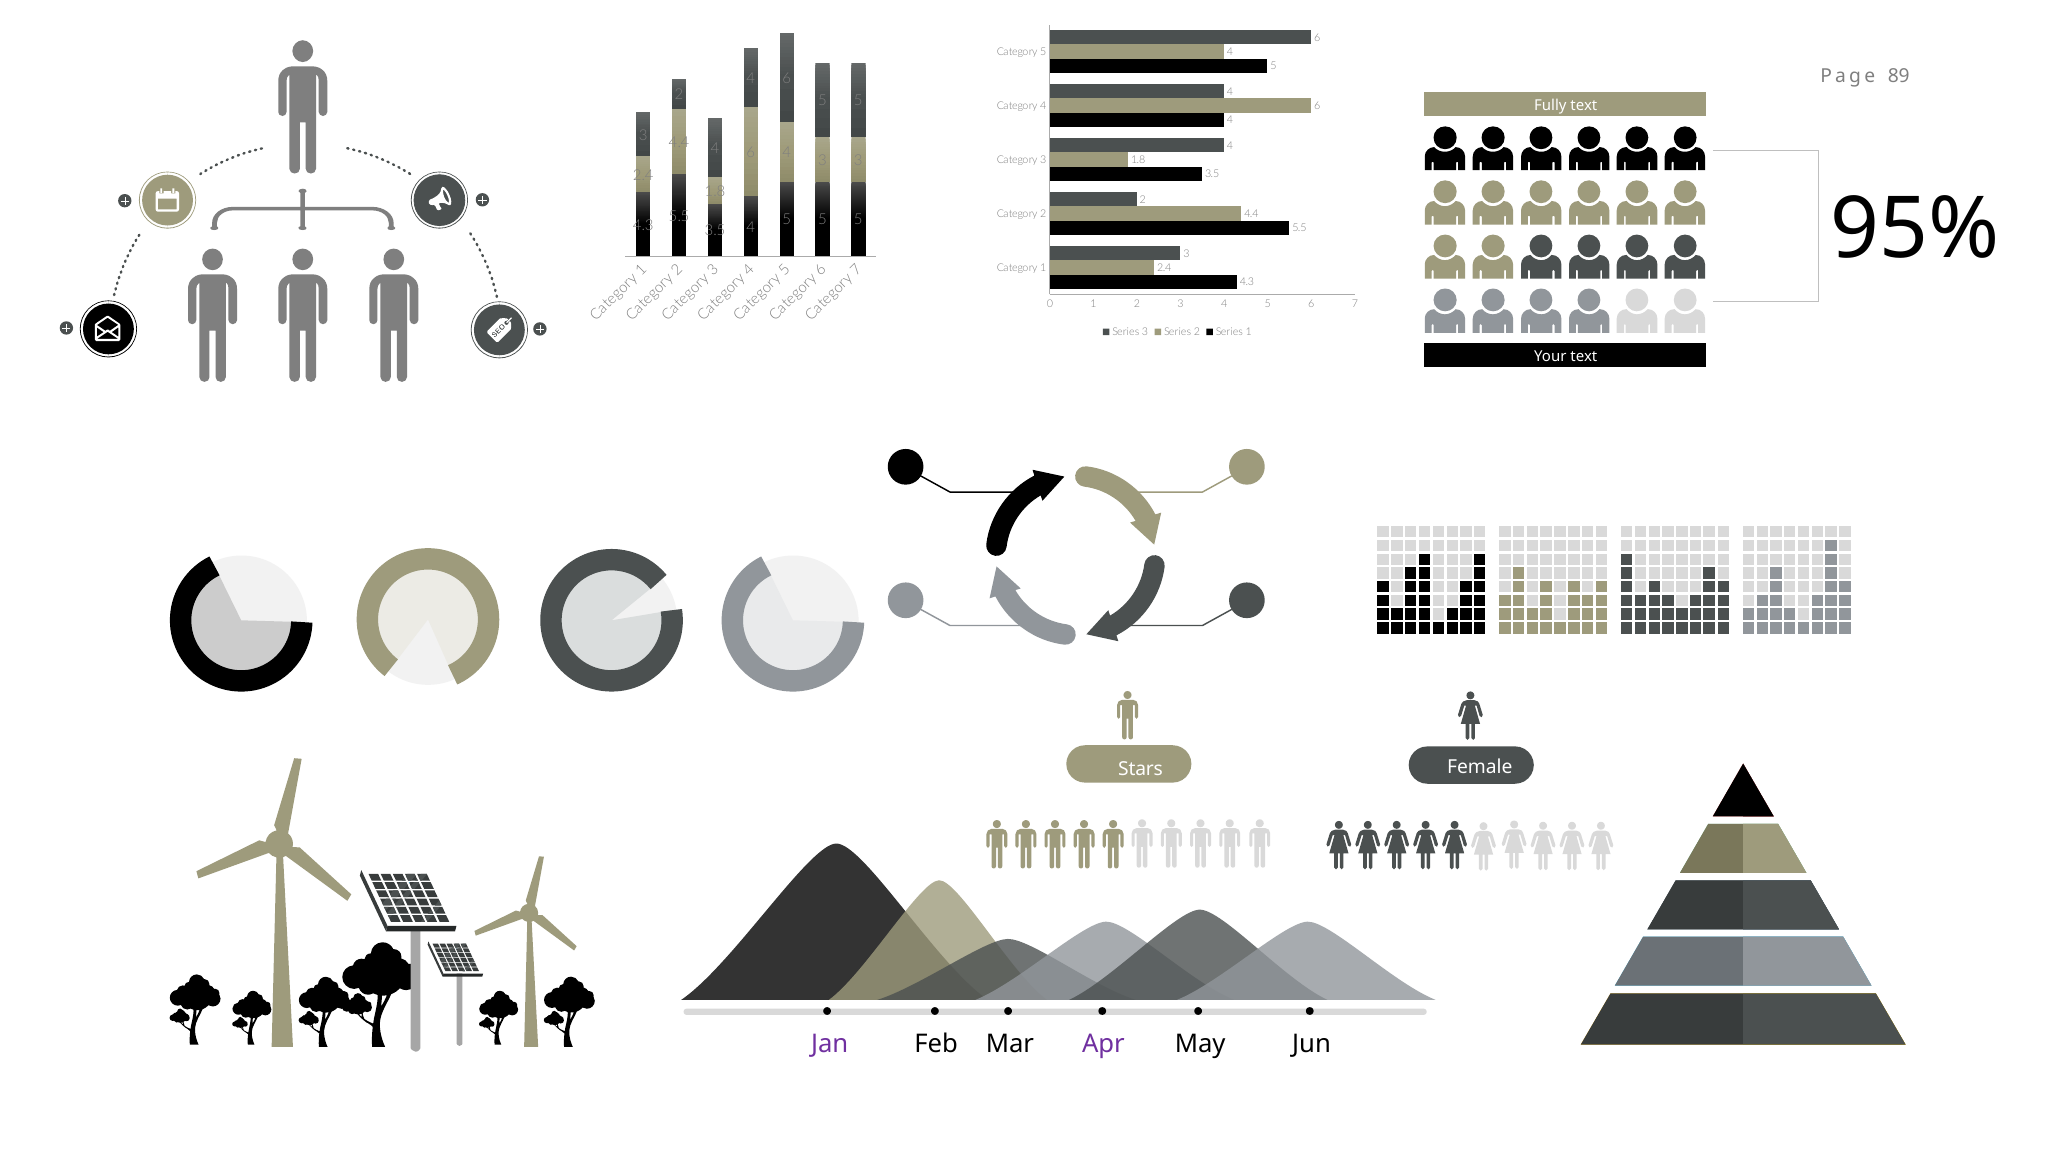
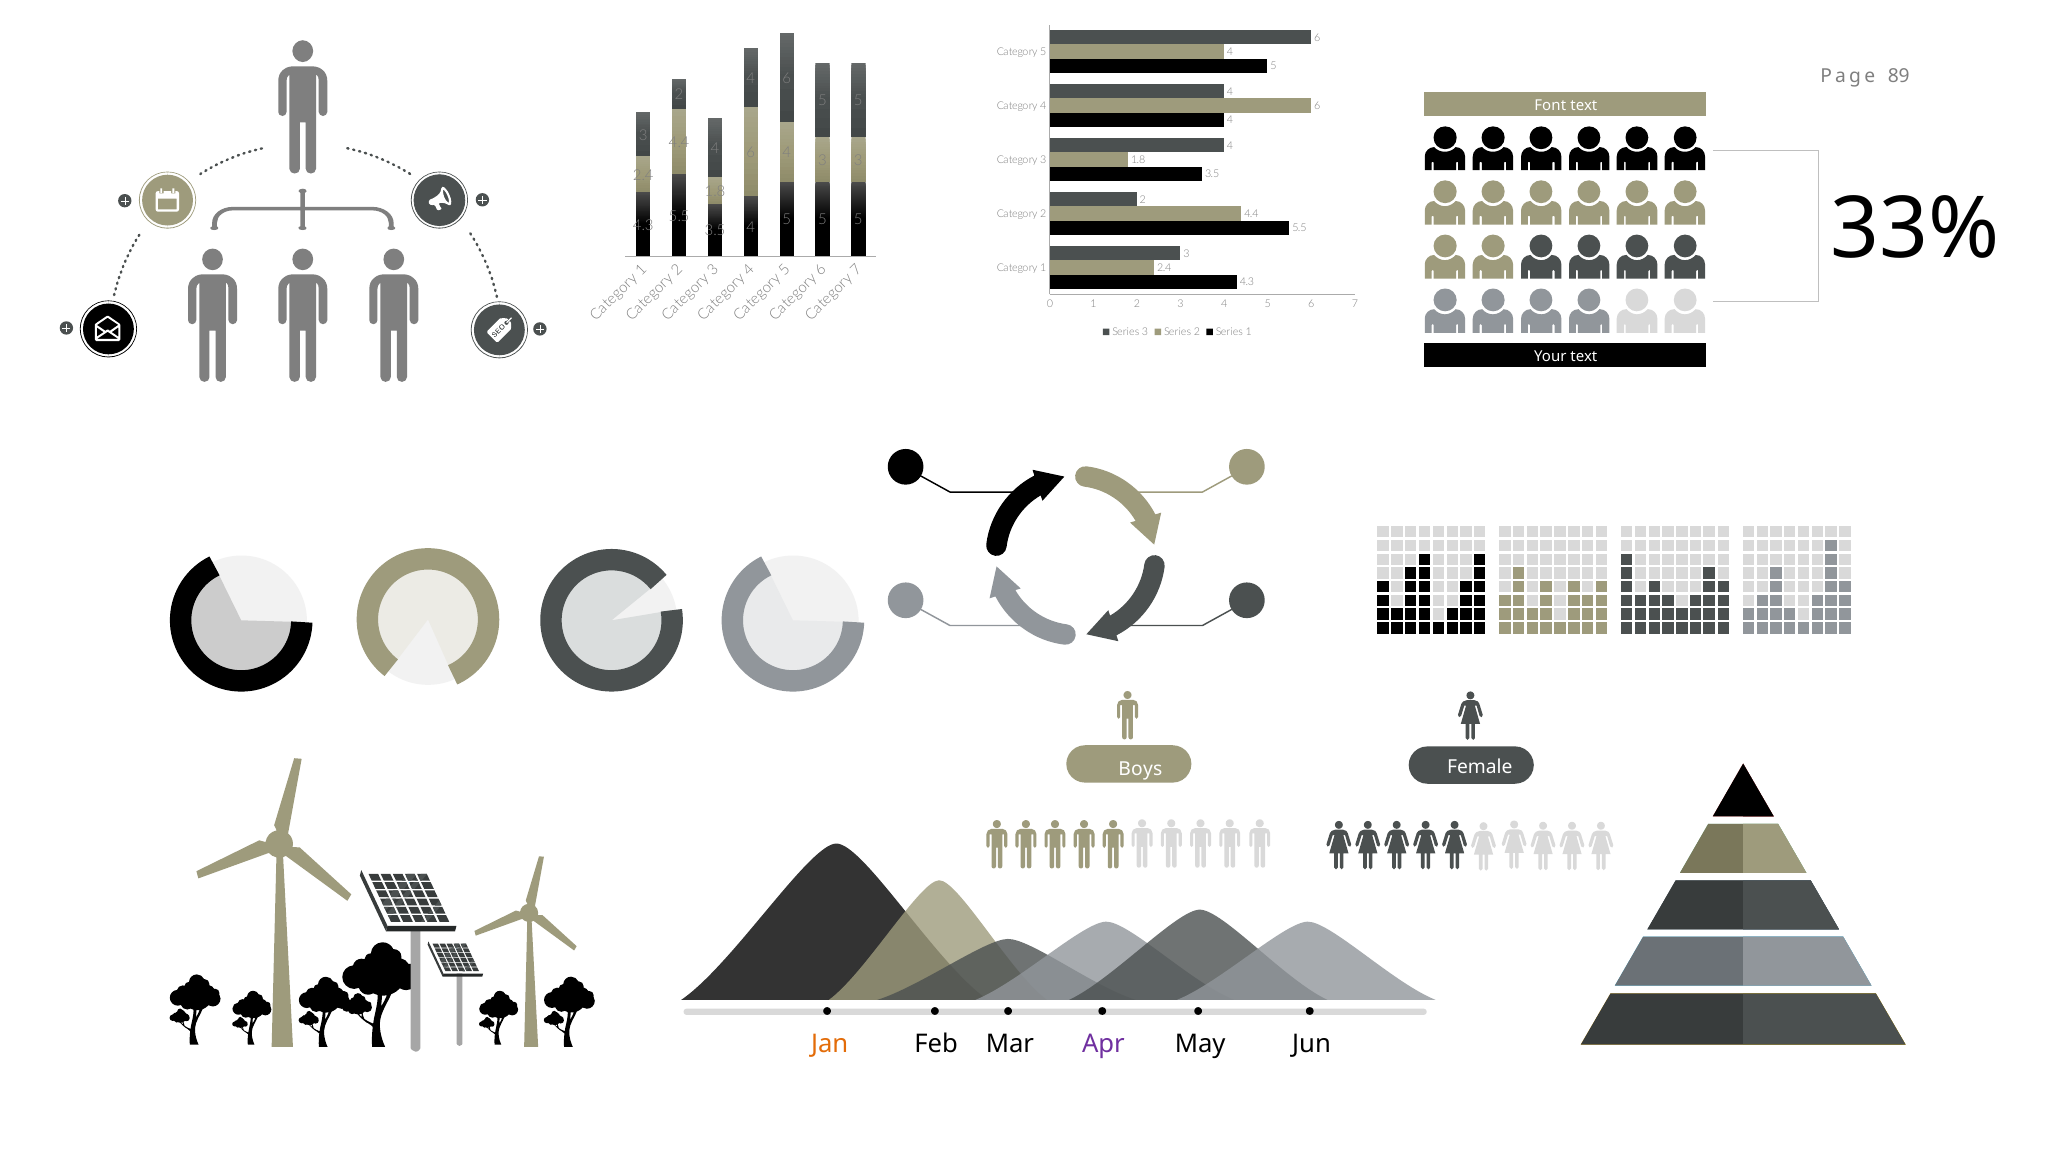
Fully: Fully -> Font (1550, 105)
95%: 95% -> 33% (1915, 229)
Stars: Stars -> Boys (1140, 769)
Jan colour: purple -> orange (830, 1044)
